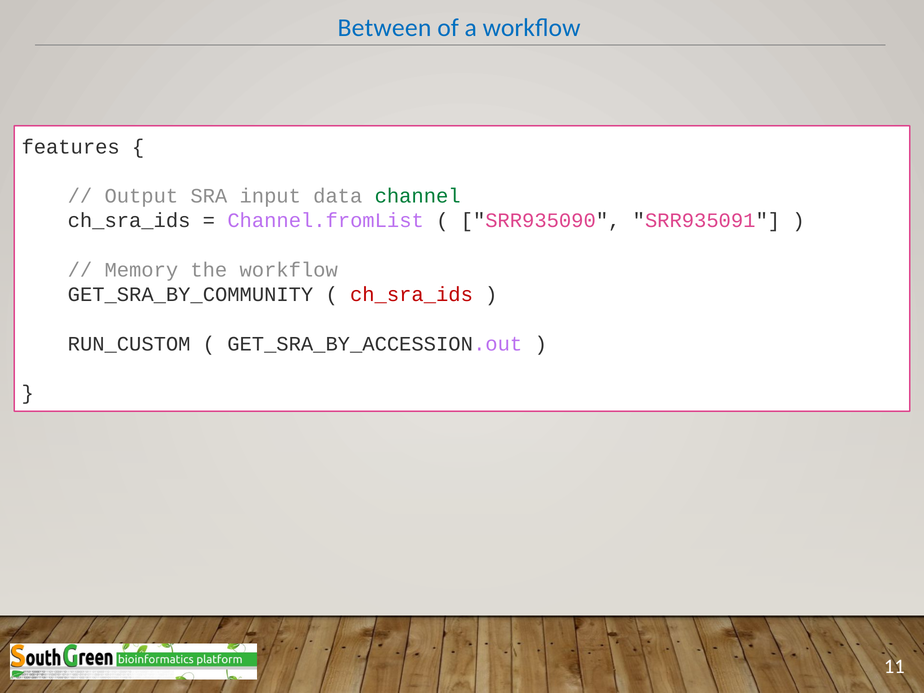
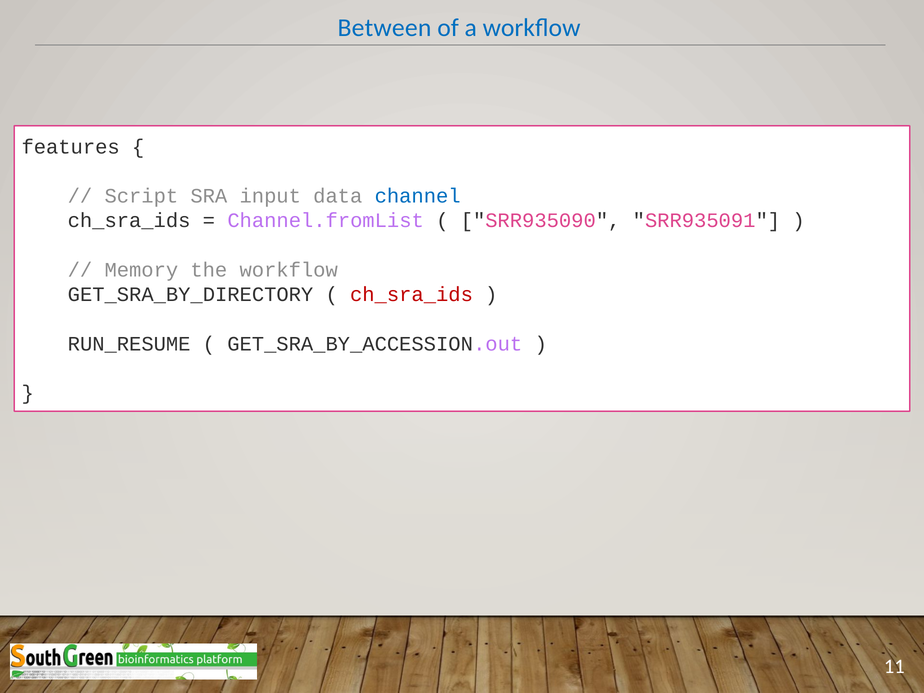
Output: Output -> Script (141, 196)
channel colour: green -> blue (418, 196)
GET_SRA_BY_COMMUNITY: GET_SRA_BY_COMMUNITY -> GET_SRA_BY_DIRECTORY (191, 295)
RUN_CUSTOM: RUN_CUSTOM -> RUN_RESUME (129, 344)
